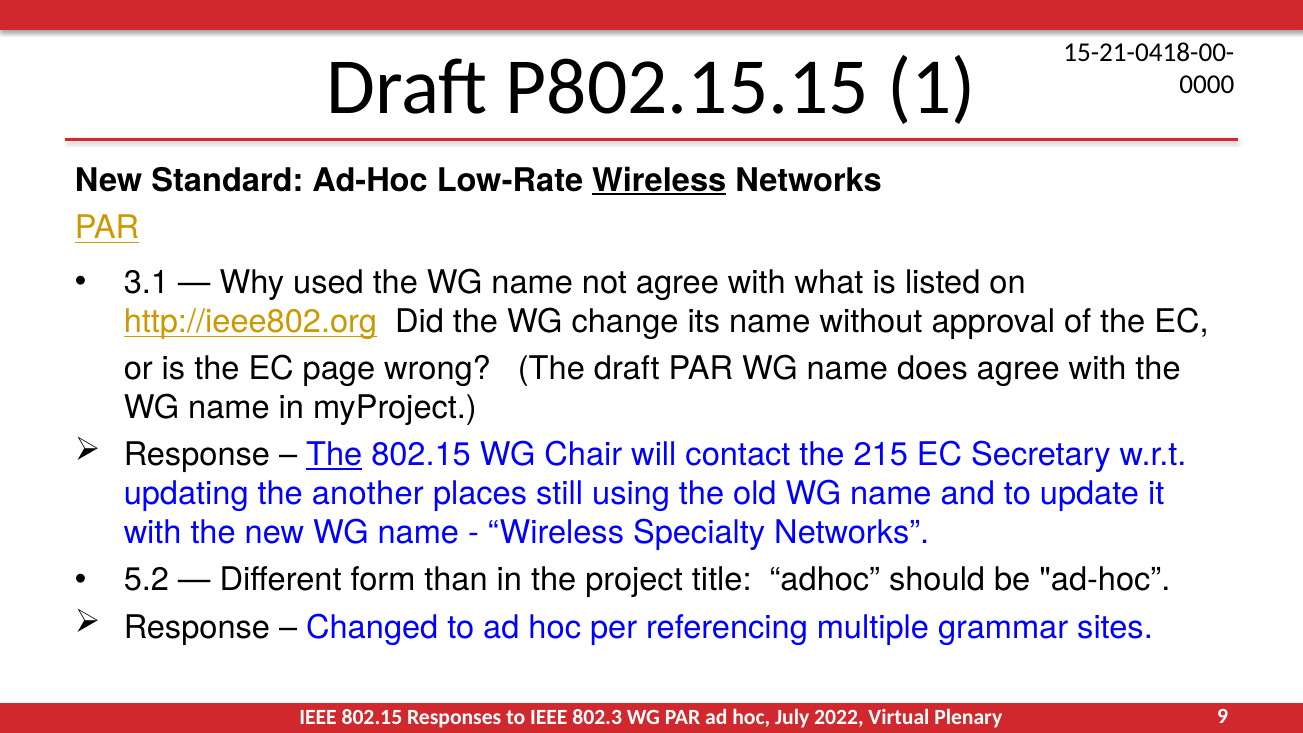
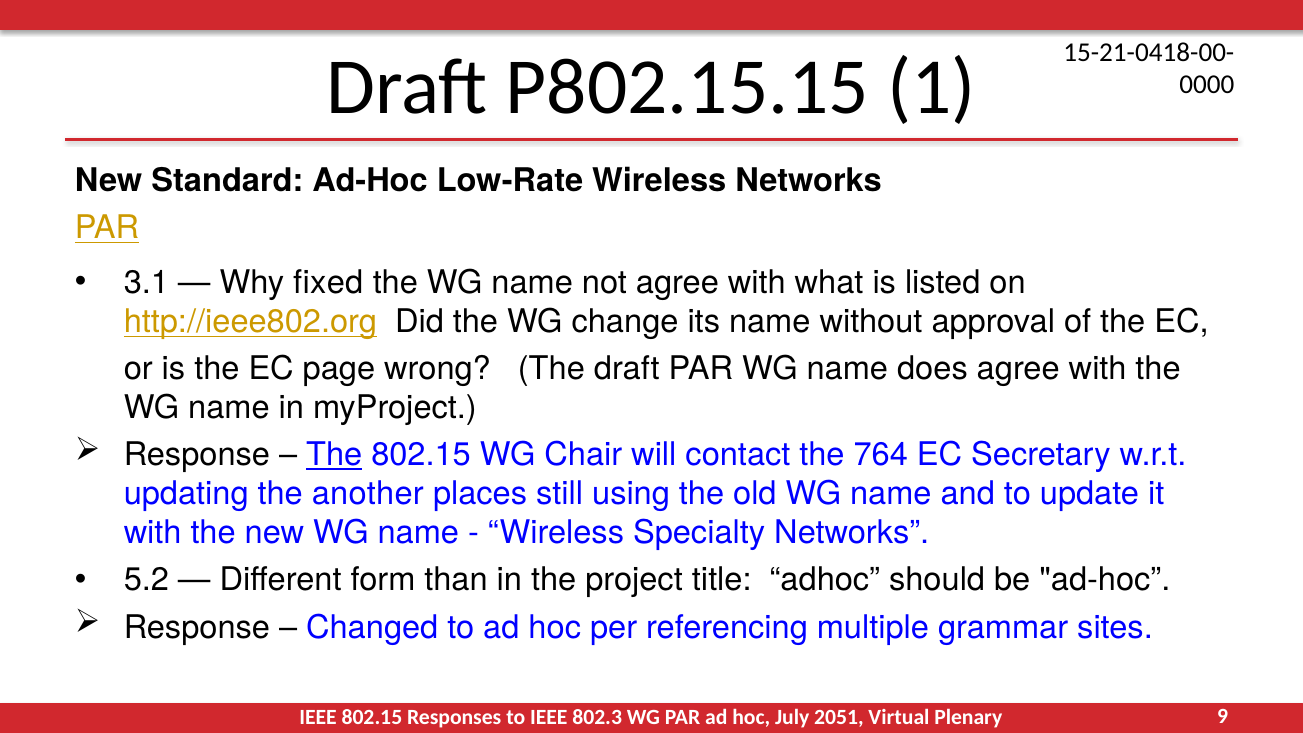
Wireless underline: present -> none (659, 180)
used: used -> fixed (328, 282)
215: 215 -> 764 (881, 455)
2022: 2022 -> 2051 (839, 717)
